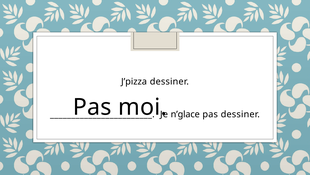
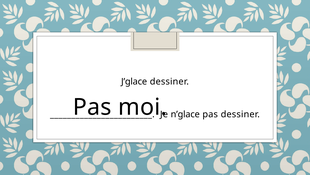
J’pizza: J’pizza -> J’glace (134, 81)
